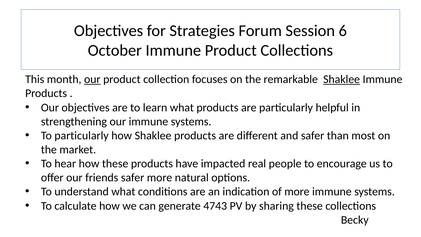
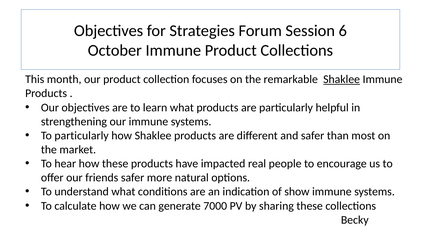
our underline: present -> none (92, 79)
of more: more -> show (297, 192)
4743: 4743 -> 7000 (215, 206)
